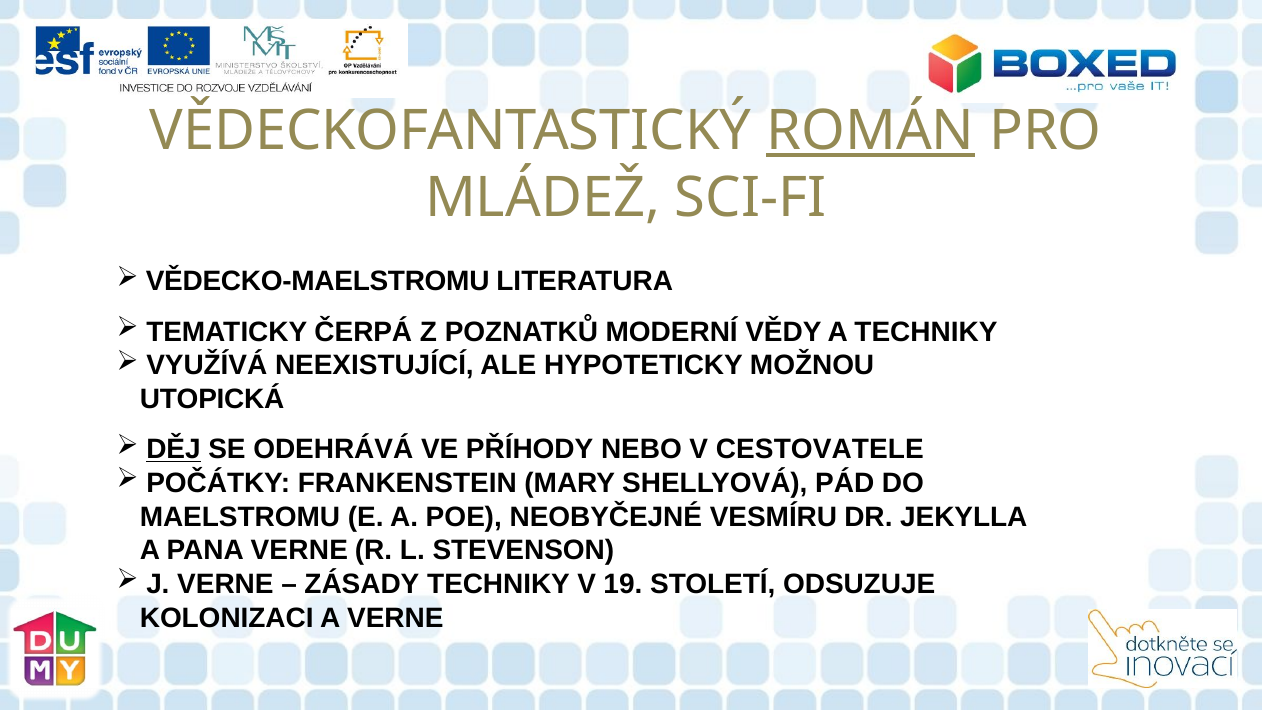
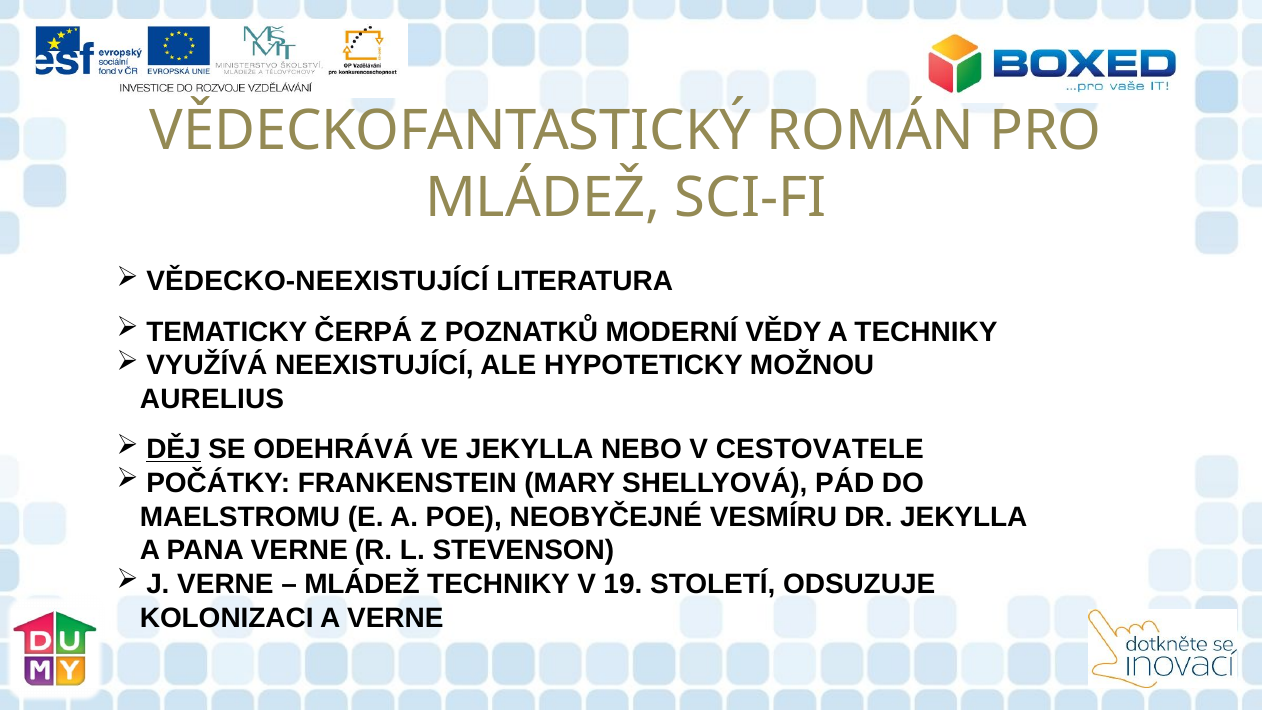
ROMÁN underline: present -> none (870, 131)
VĚDECKO-MAELSTROMU: VĚDECKO-MAELSTROMU -> VĚDECKO-NEEXISTUJÍCÍ (317, 281)
UTOPICKÁ: UTOPICKÁ -> AURELIUS (212, 399)
VE PŘÍHODY: PŘÍHODY -> JEKYLLA (530, 450)
ZÁSADY: ZÁSADY -> MLÁDEŽ (362, 584)
